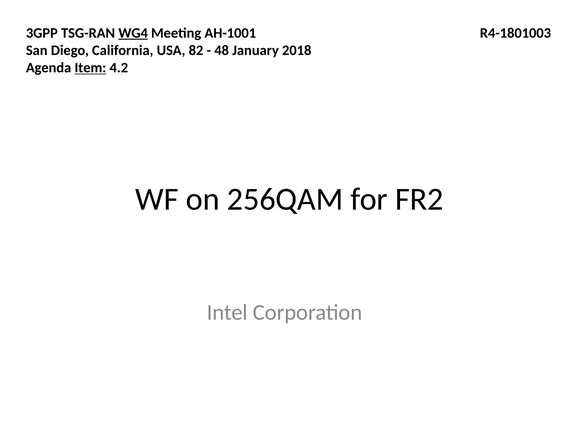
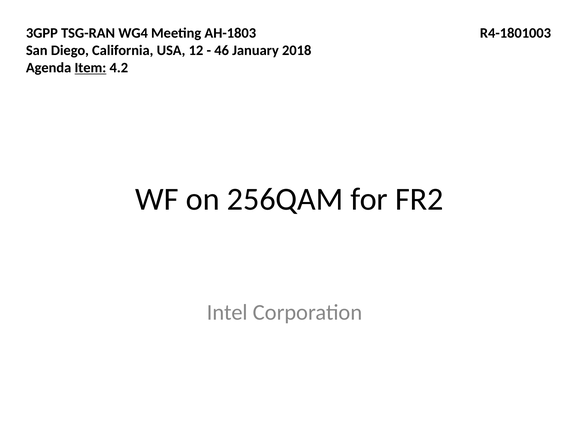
WG4 underline: present -> none (133, 33)
AH-1001: AH-1001 -> AH-1803 (230, 33)
82: 82 -> 12 (196, 50)
48: 48 -> 46 (222, 50)
